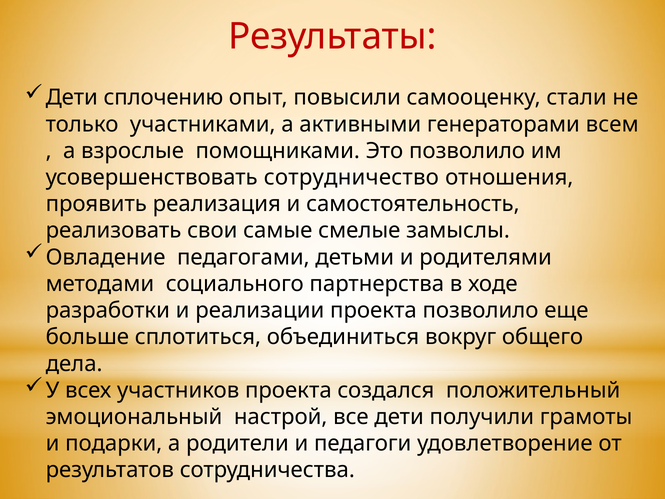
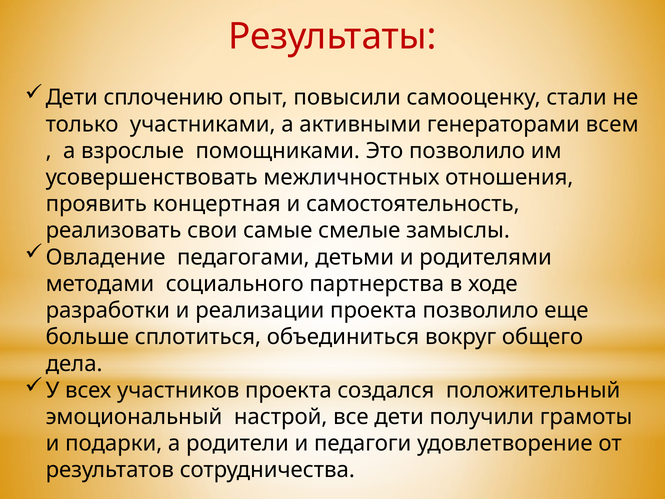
сотрудничество: сотрудничество -> межличностных (351, 177)
реализация: реализация -> концертная (217, 204)
